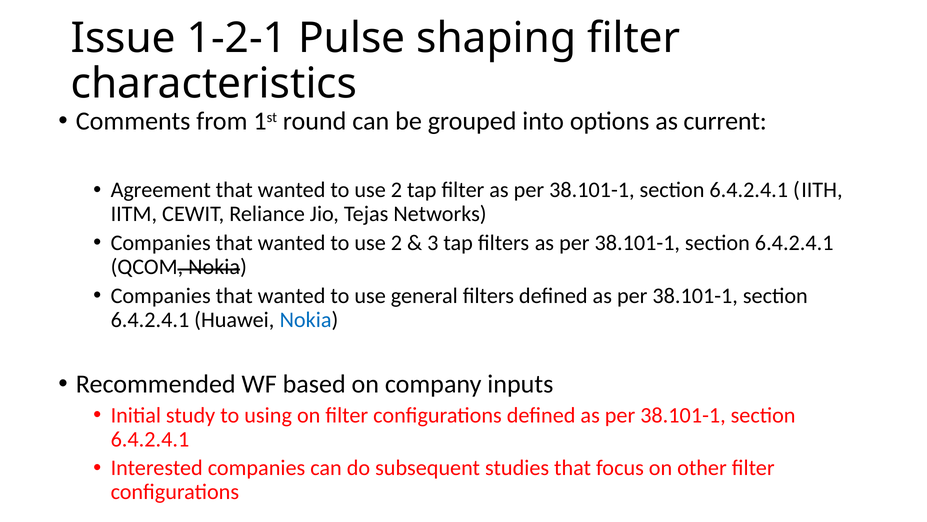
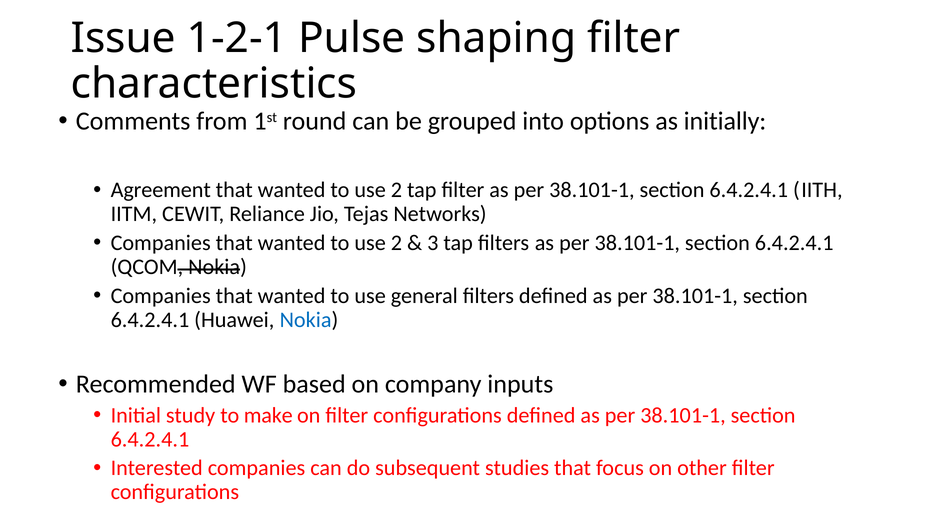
current: current -> initially (725, 121)
using: using -> make (268, 415)
